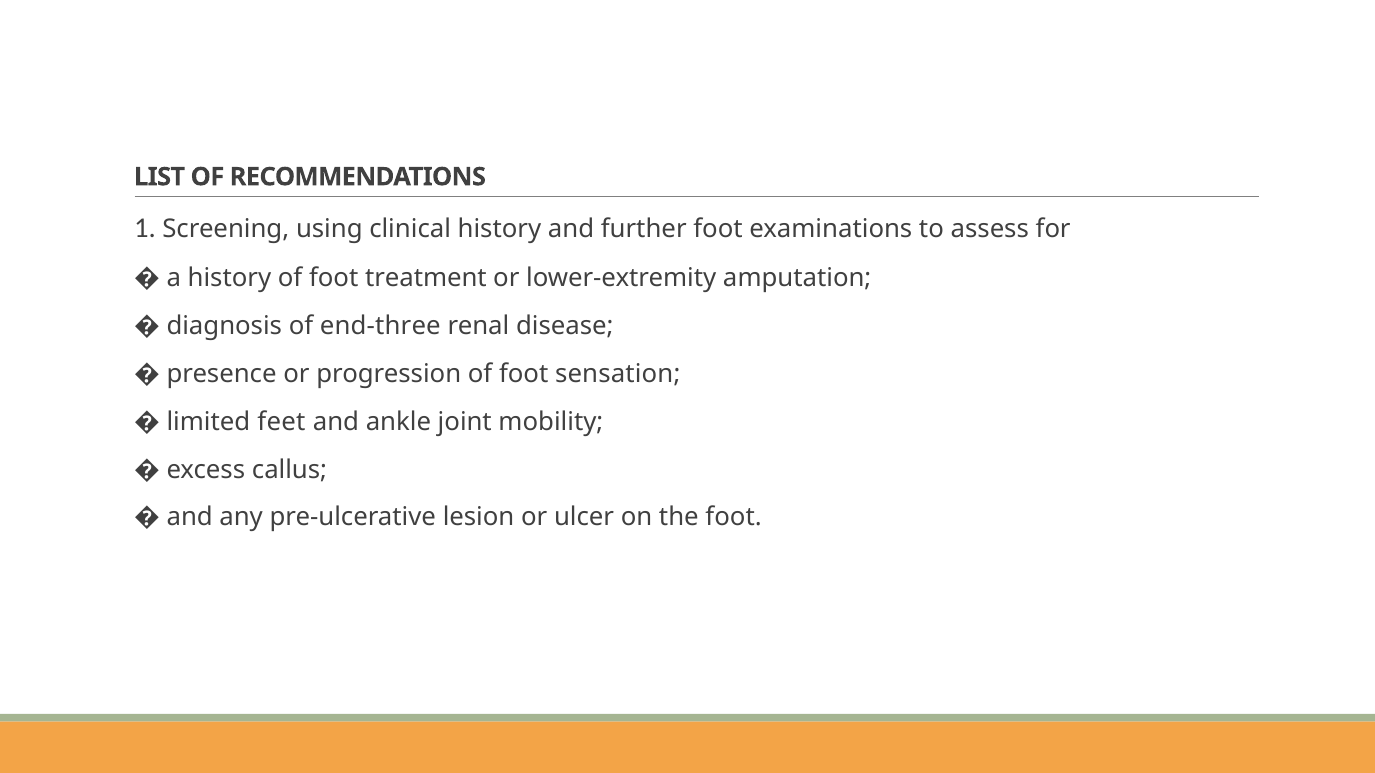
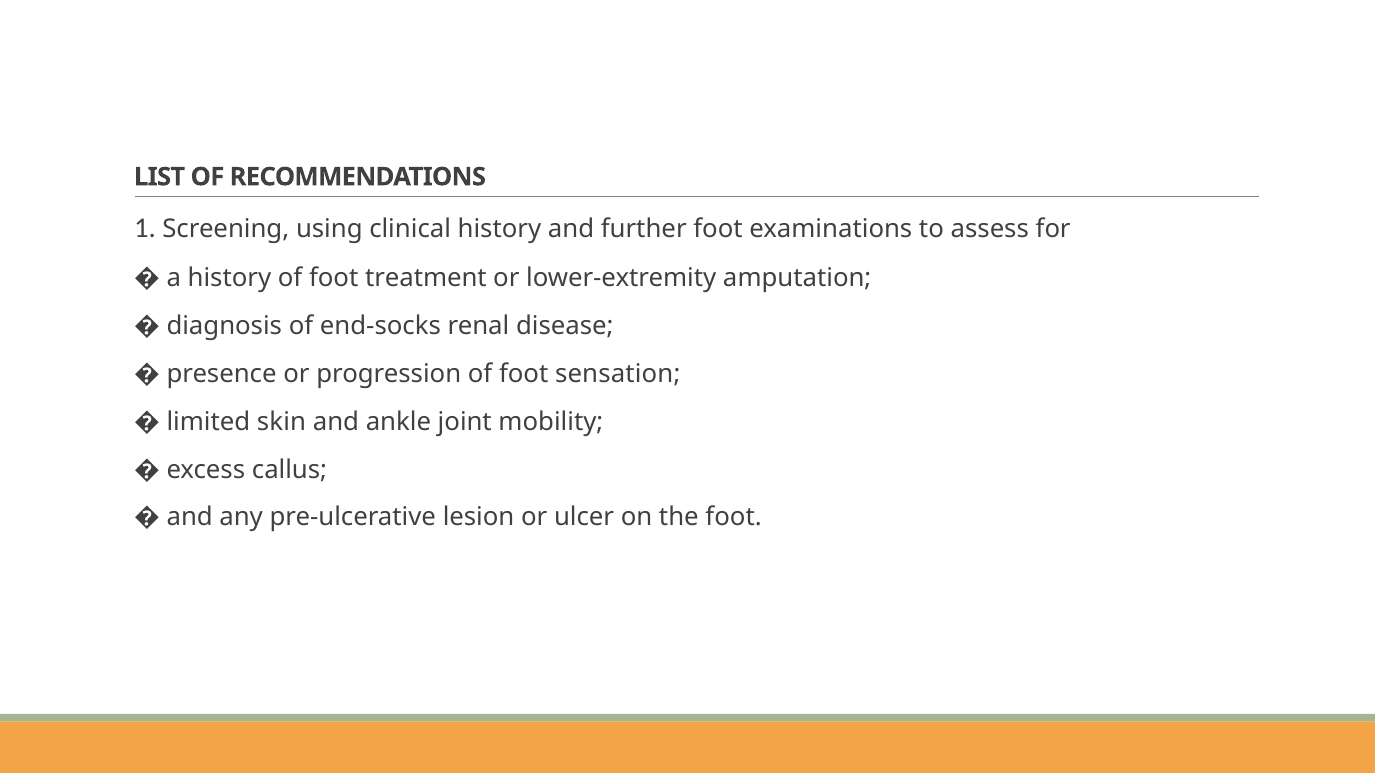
end‐three: end‐three -> end‐socks (380, 326)
feet: feet -> skin (281, 422)
